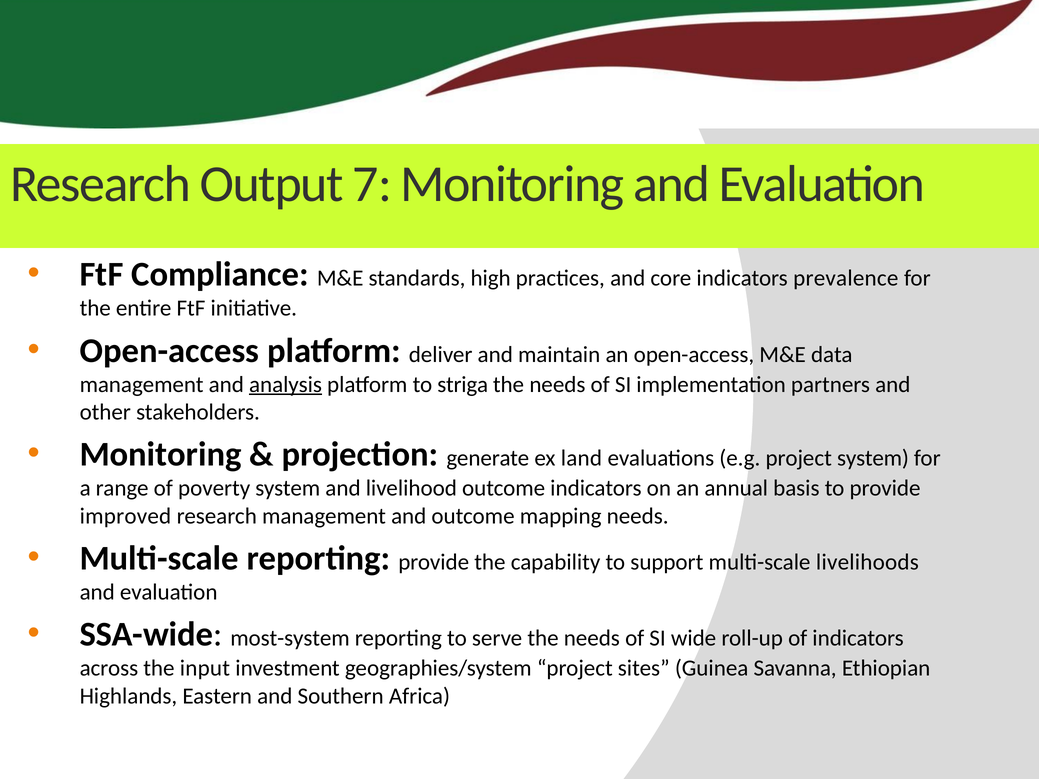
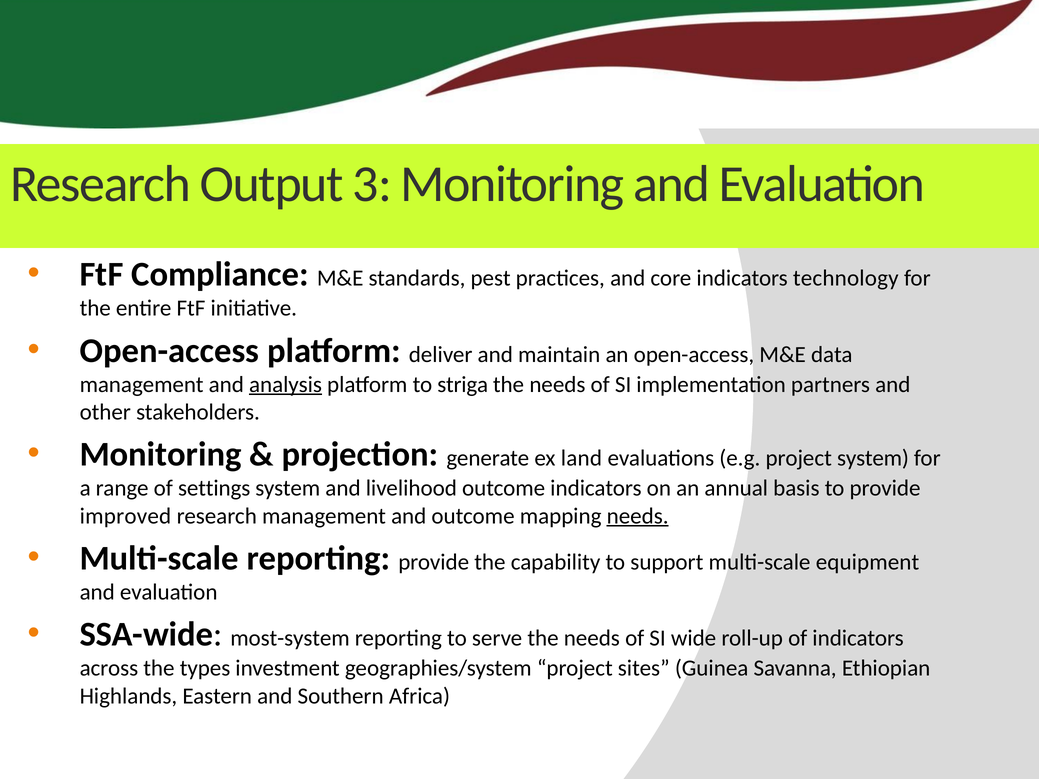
7: 7 -> 3 (372, 184)
high: high -> pest (491, 278)
prevalence: prevalence -> technology (846, 278)
poverty: poverty -> settings (214, 488)
needs underline: none -> present (638, 516)
livelihoods: livelihoods -> equipment (867, 562)
input: input -> types (205, 668)
